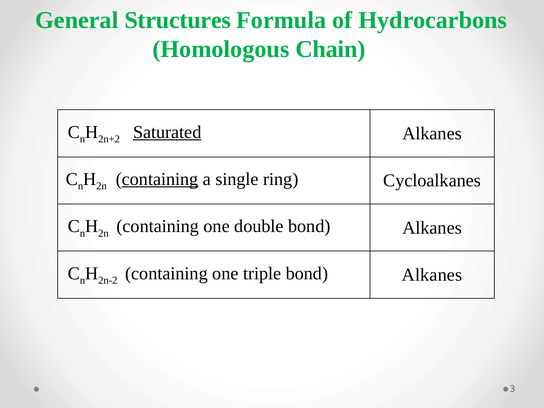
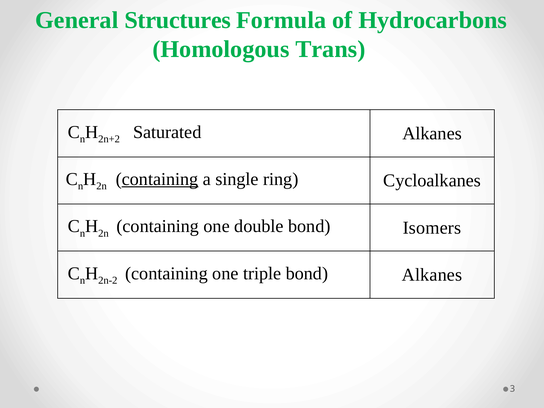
Chain: Chain -> Trans (326, 49)
Saturated underline: present -> none (167, 132)
Alkanes: Alkanes -> Isomers (432, 228)
